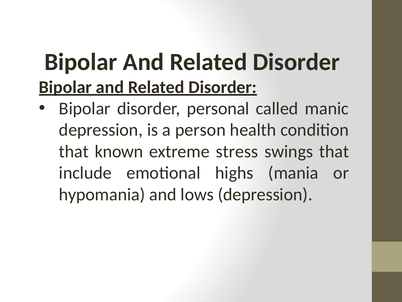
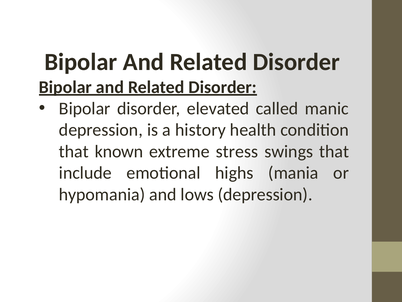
personal: personal -> elevated (218, 108)
person: person -> history (200, 130)
